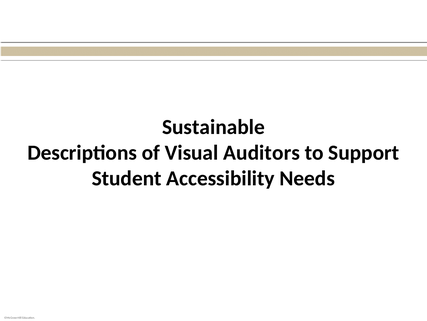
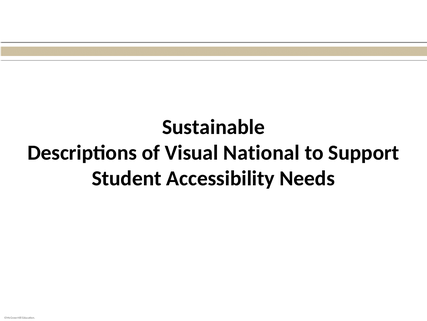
Auditors: Auditors -> National (262, 152)
